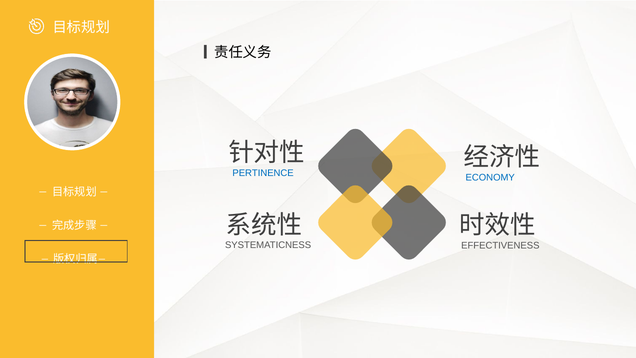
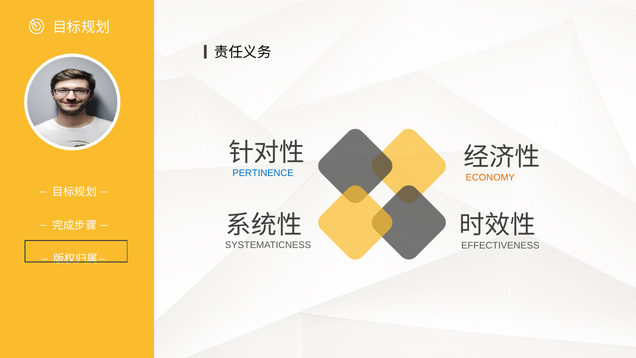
ECONOMY colour: blue -> orange (490, 178)
